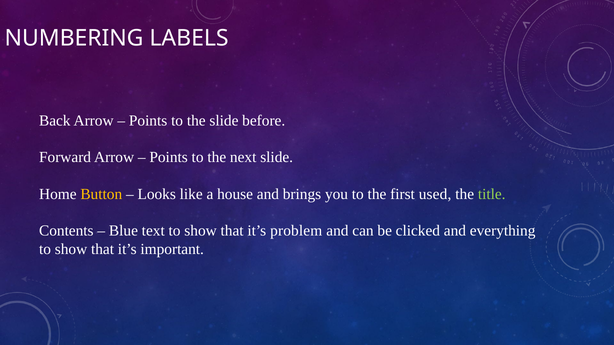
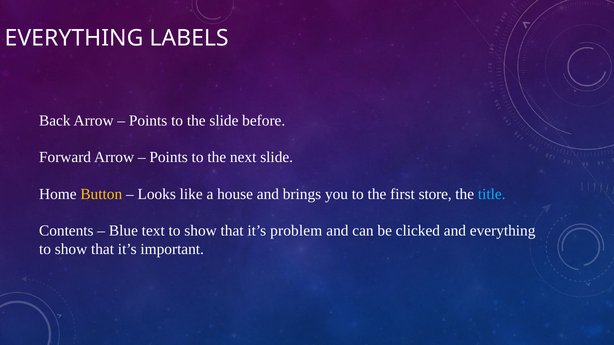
NUMBERING: NUMBERING -> EVERYTHING (74, 38)
used: used -> store (435, 194)
title colour: light green -> light blue (492, 194)
